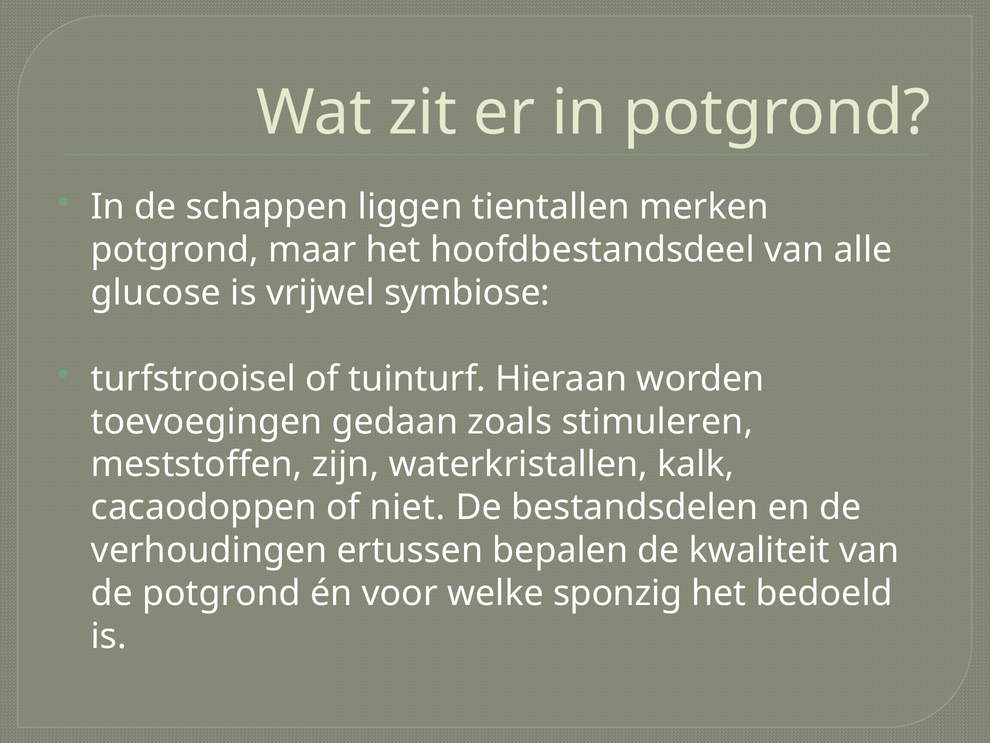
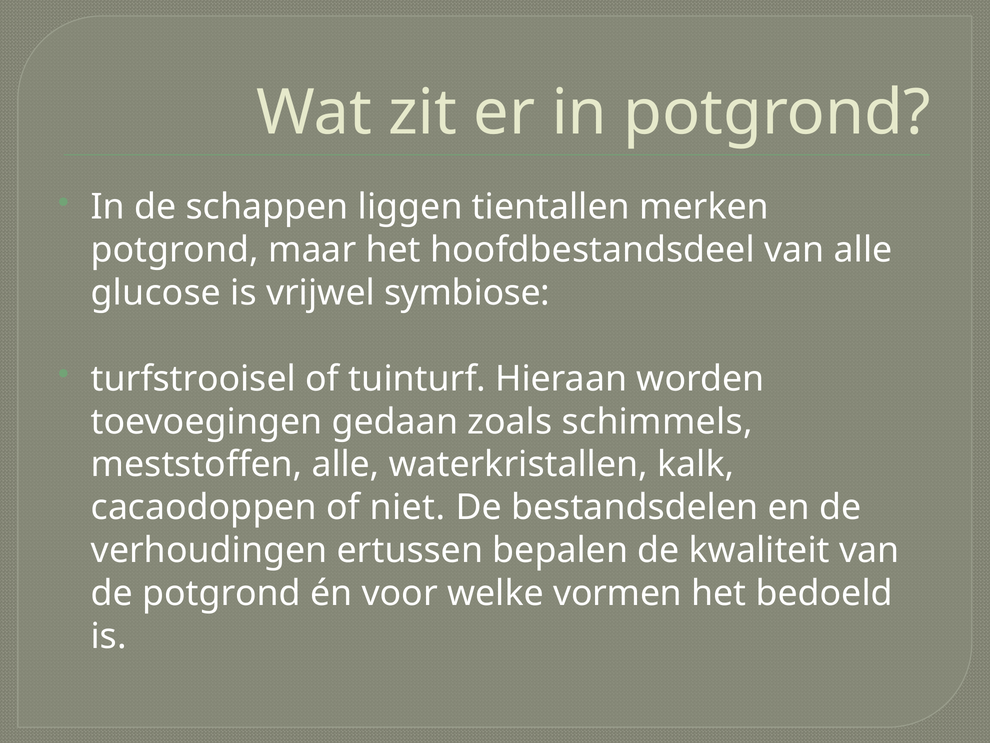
stimuleren: stimuleren -> schimmels (657, 421)
meststoffen zijn: zijn -> alle (346, 464)
sponzig: sponzig -> vormen (618, 593)
